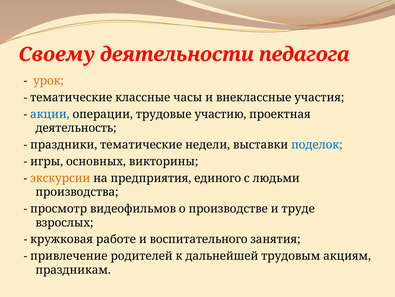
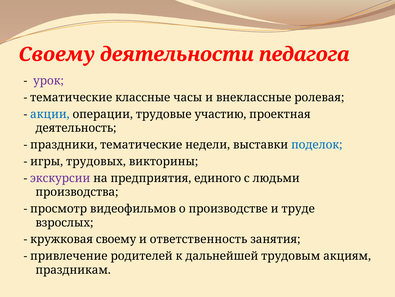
урок colour: orange -> purple (49, 81)
участия: участия -> ролевая (319, 97)
основных: основных -> трудовых (96, 161)
экскурсии colour: orange -> purple (60, 178)
кружковая работе: работе -> своему (116, 239)
воспитательного: воспитательного -> ответственность (199, 239)
